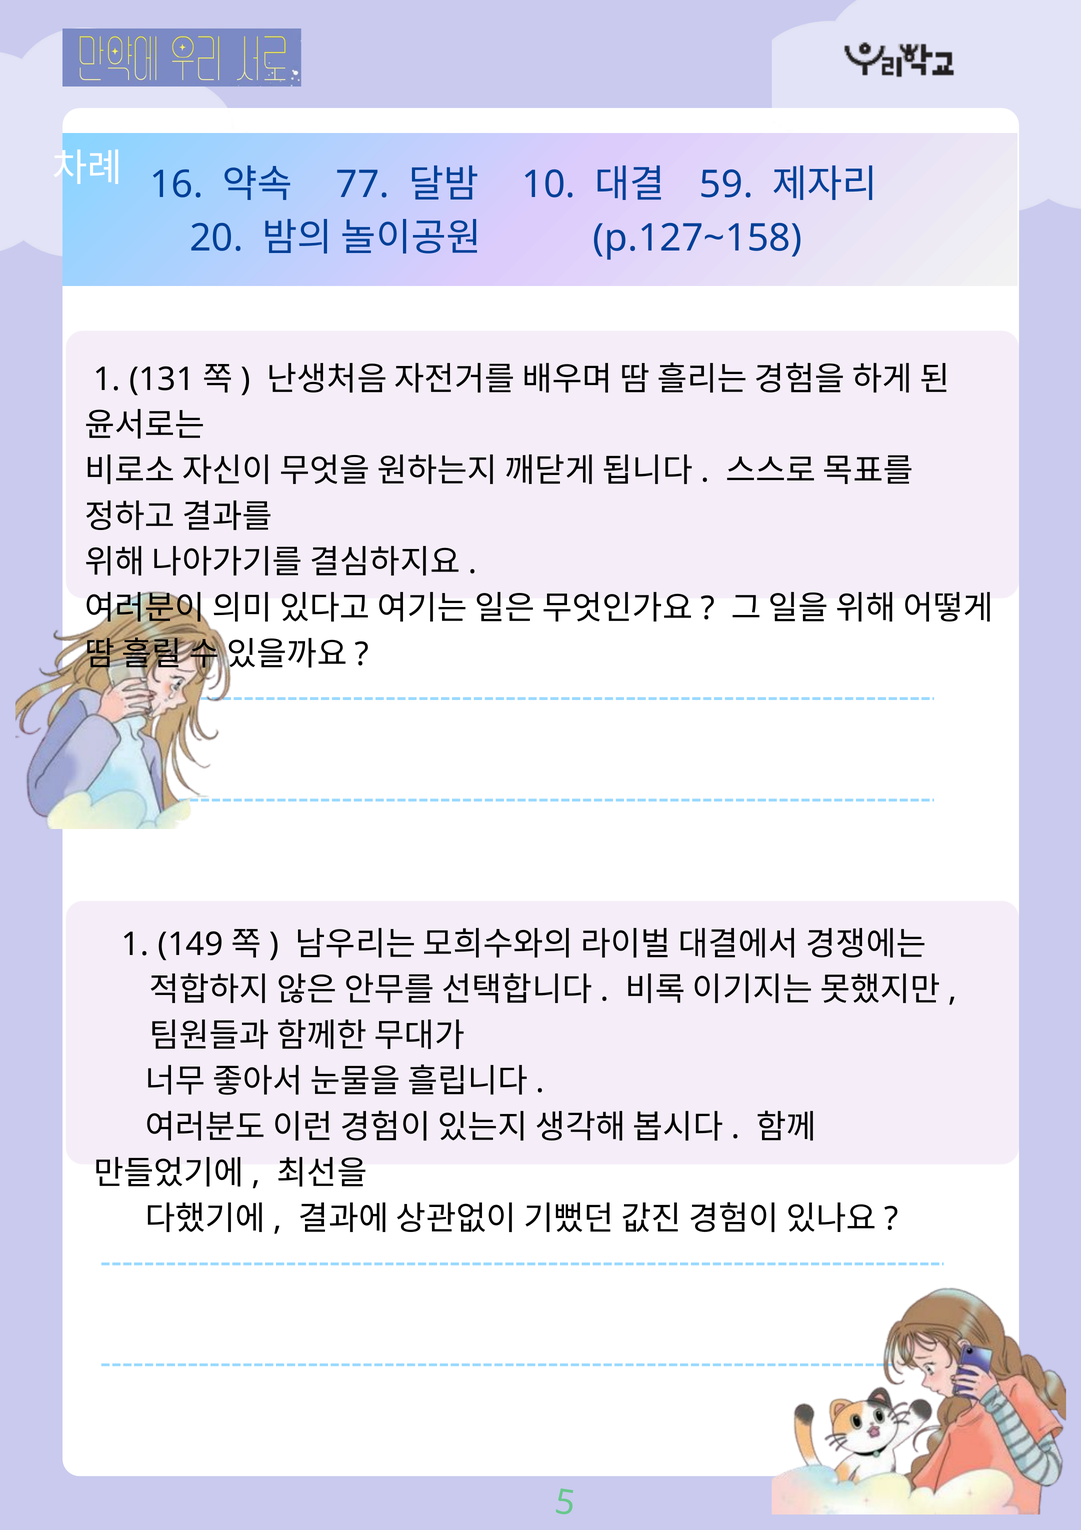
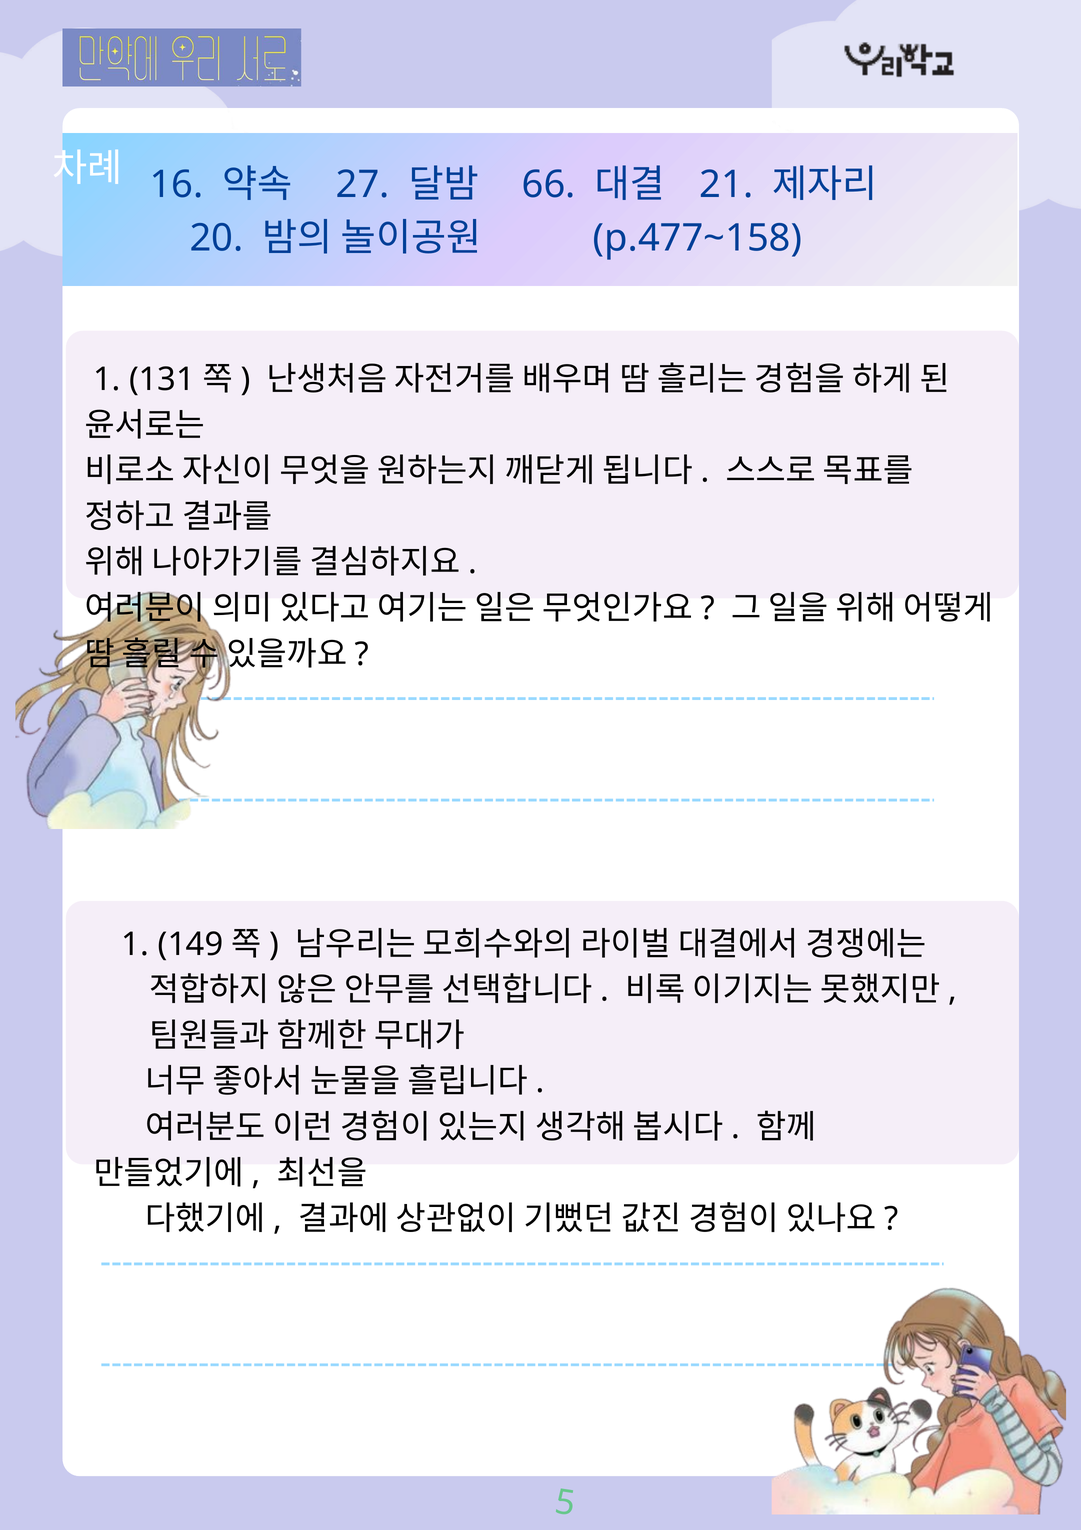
77: 77 -> 27 (363, 185)
10: 10 -> 66 (549, 185)
59: 59 -> 21 (726, 185)
p.127~158: p.127~158 -> p.477~158 (698, 238)
